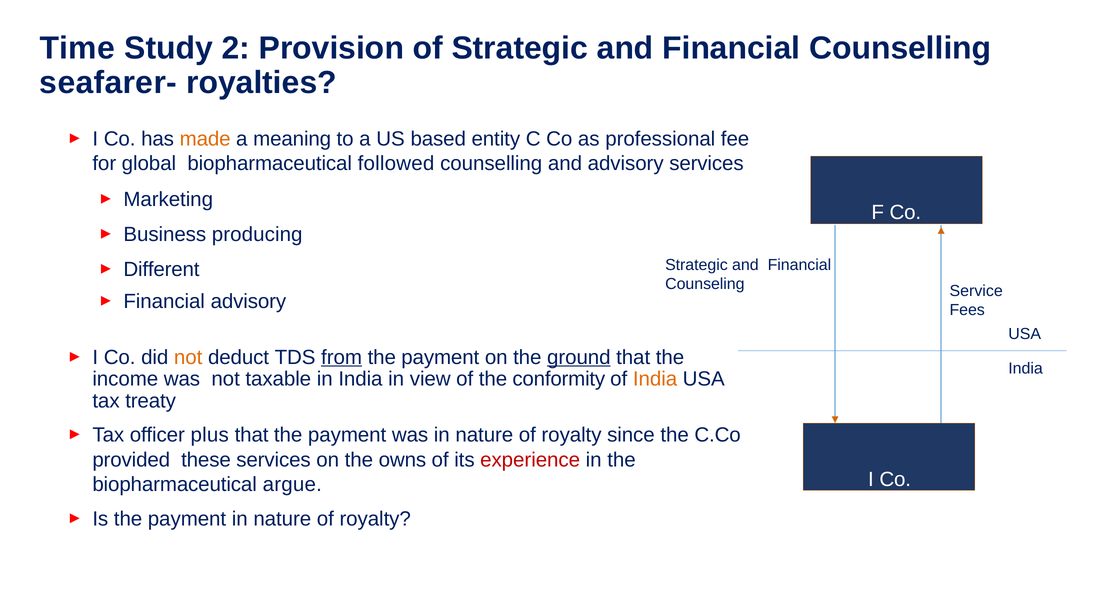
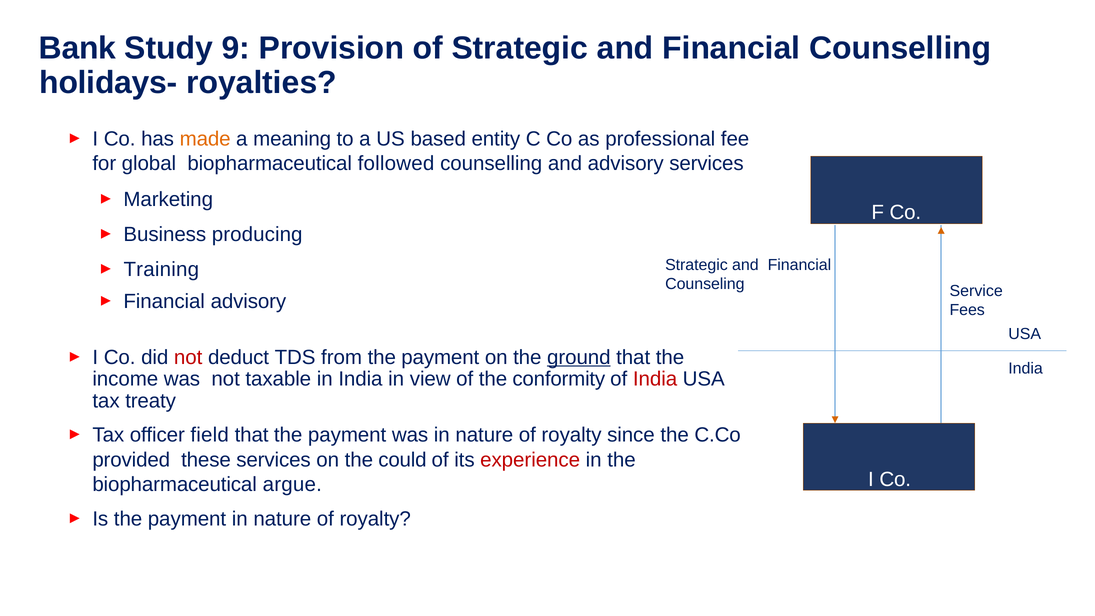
Time: Time -> Bank (78, 48)
2: 2 -> 9 (236, 48)
seafarer-: seafarer- -> holidays- (108, 83)
Different: Different -> Training (161, 269)
not colour: orange -> red (188, 357)
from underline: present -> none (342, 357)
India colour: orange -> red (655, 379)
plus: plus -> field (210, 435)
owns: owns -> could (402, 460)
